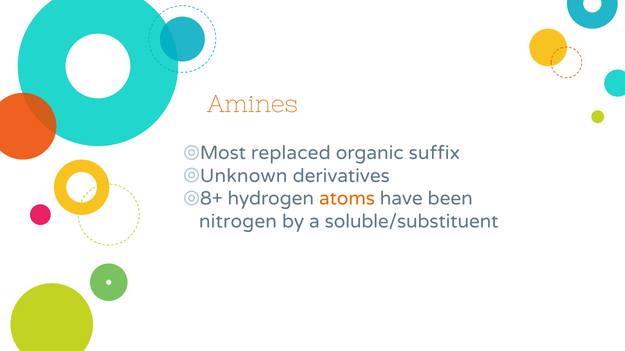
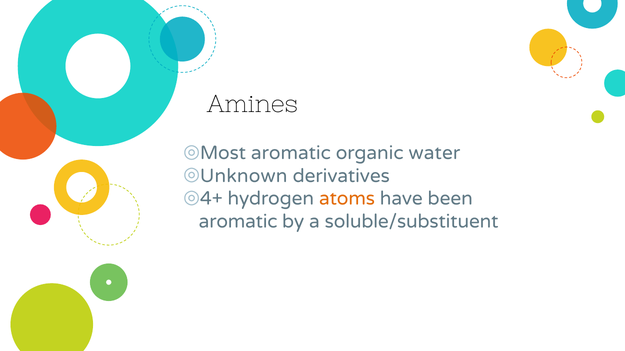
Amines colour: orange -> black (252, 105)
Most replaced: replaced -> aromatic (291, 153)
suffix: suffix -> water (434, 153)
8+: 8+ -> 4+ (211, 199)
nitrogen: nitrogen -> aromatic (238, 222)
